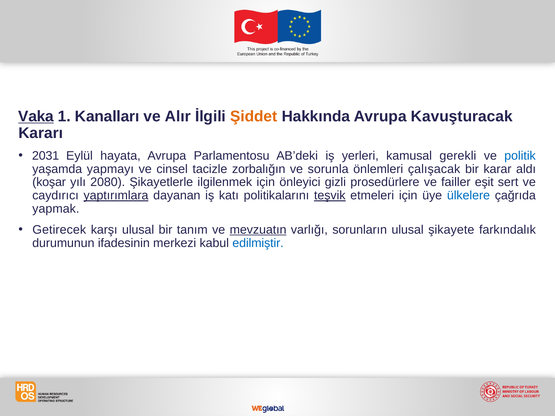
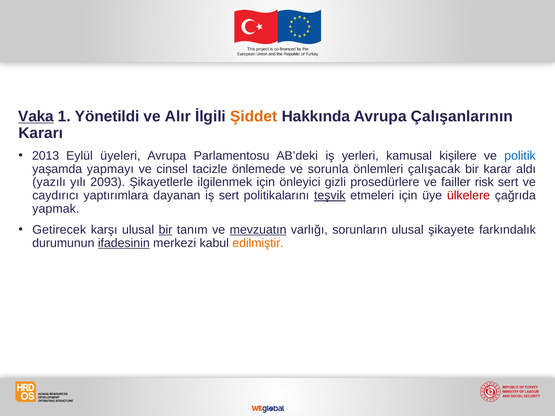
Kanalları: Kanalları -> Yönetildi (107, 116)
Kavuşturacak: Kavuşturacak -> Çalışanlarının (462, 116)
2031: 2031 -> 2013 (46, 156)
hayata: hayata -> üyeleri (120, 156)
gerekli: gerekli -> kişilere (458, 156)
zorbalığın: zorbalığın -> önlemede (259, 169)
koşar: koşar -> yazılı (49, 182)
2080: 2080 -> 2093 (108, 182)
eşit: eşit -> risk (484, 182)
yaptırımlara underline: present -> none (116, 196)
iş katı: katı -> sert (229, 196)
ülkelere colour: blue -> red (468, 196)
bir underline: none -> present (166, 230)
ifadesinin underline: none -> present (124, 243)
edilmiştir colour: blue -> orange (258, 243)
